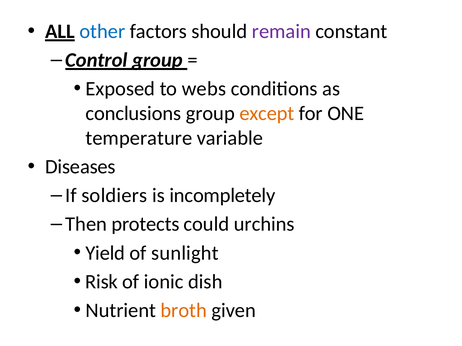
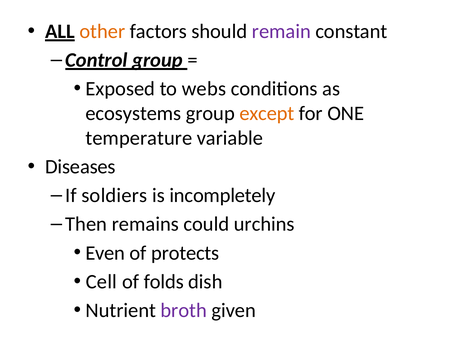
other colour: blue -> orange (102, 31)
conclusions: conclusions -> ecosystems (133, 114)
protects: protects -> remains (145, 225)
Yield: Yield -> Even (105, 253)
sunlight: sunlight -> protects (185, 253)
Risk: Risk -> Cell (101, 282)
ionic: ionic -> folds (164, 282)
broth colour: orange -> purple (184, 311)
